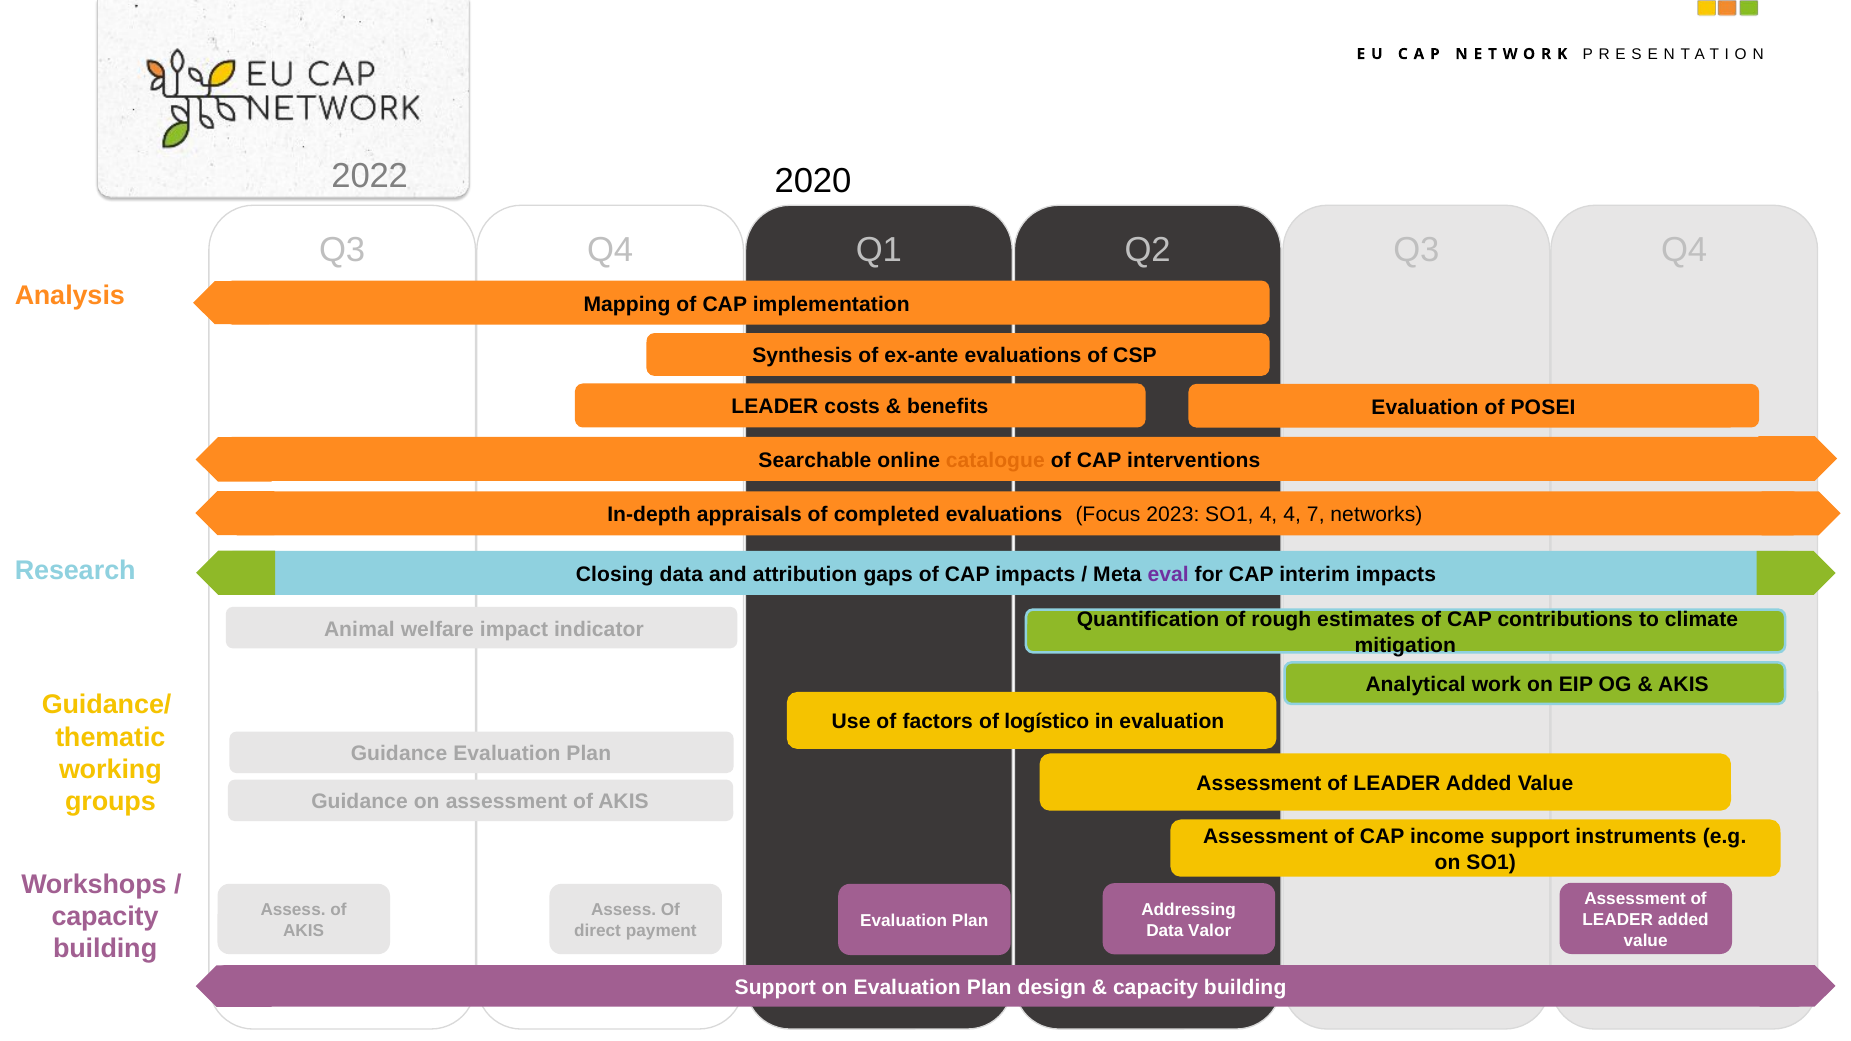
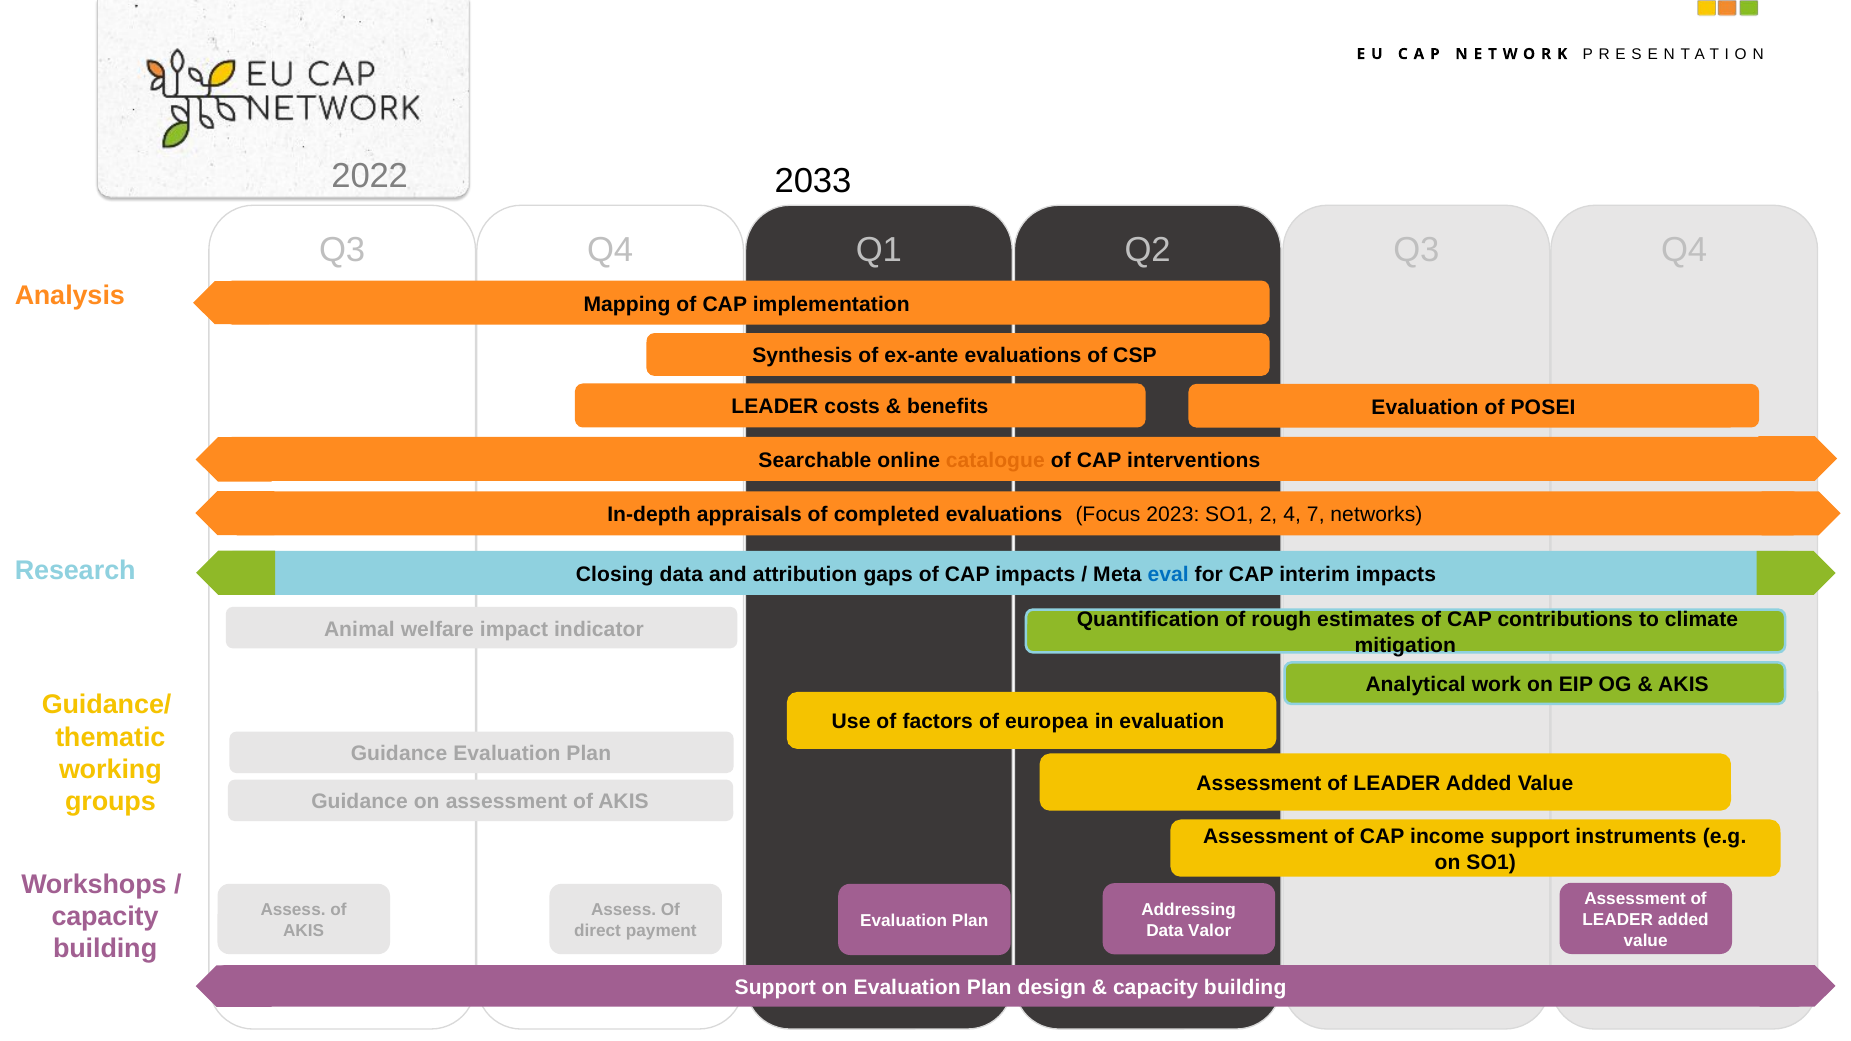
2020: 2020 -> 2033 (813, 181)
SO1 4: 4 -> 2 (1269, 515)
eval colour: purple -> blue (1168, 575)
logístico: logístico -> europea (1047, 722)
